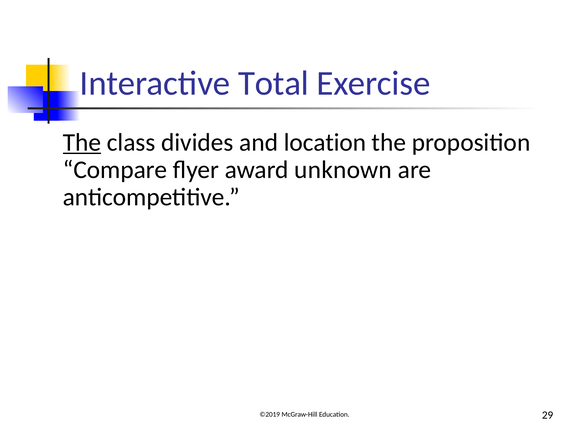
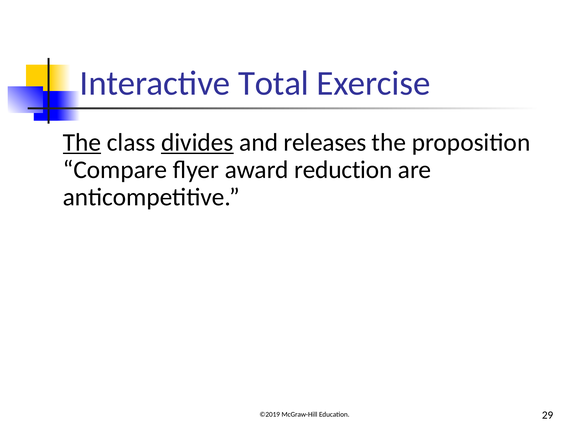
divides underline: none -> present (197, 142)
location: location -> releases (325, 142)
unknown: unknown -> reduction (343, 170)
